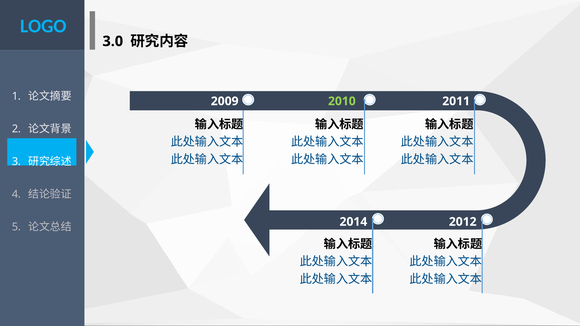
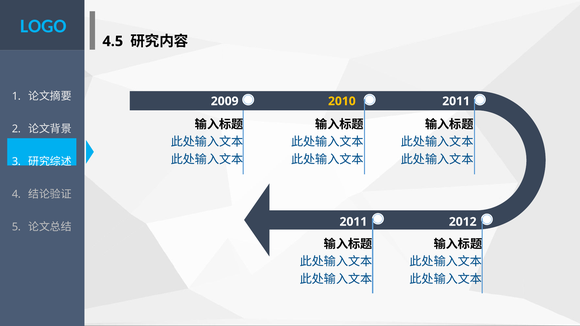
3.0: 3.0 -> 4.5 (113, 41)
2010 colour: light green -> yellow (342, 101)
2014: 2014 -> 2011 (353, 222)
